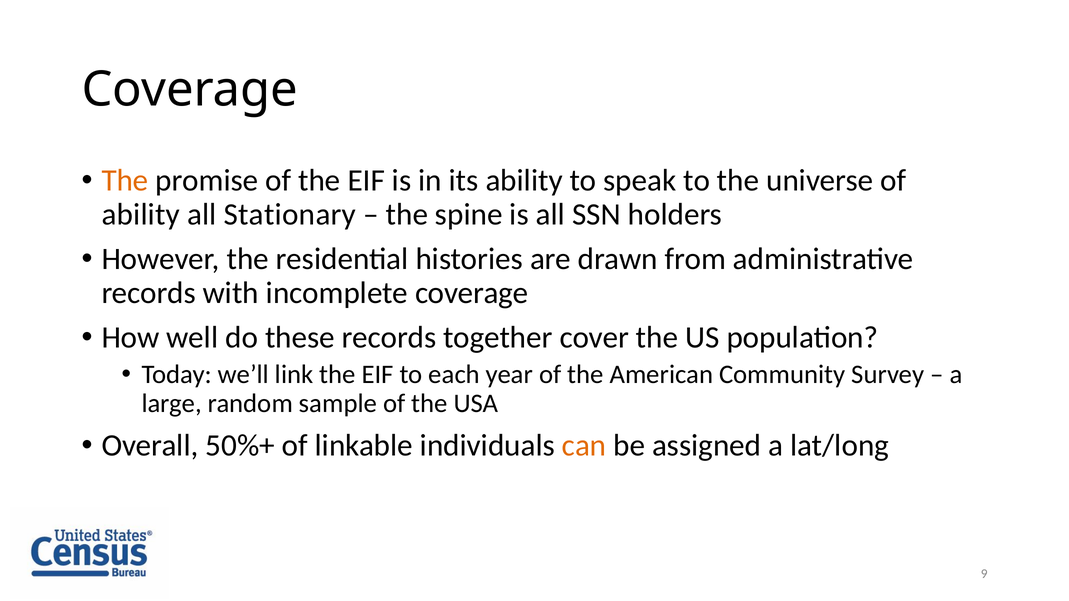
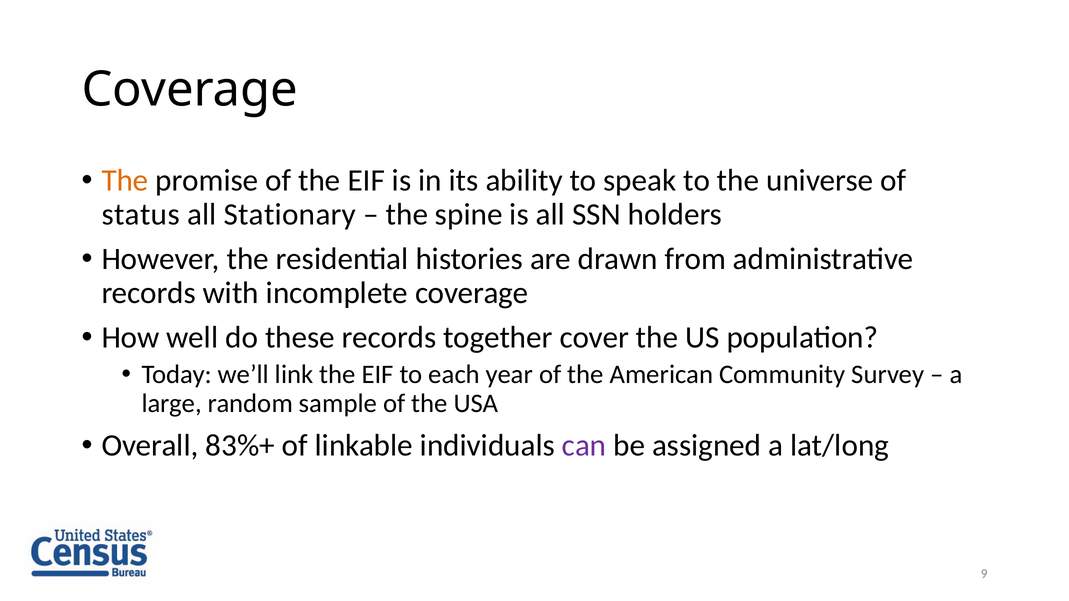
ability: ability -> status (141, 214)
50%+: 50%+ -> 83%+ (240, 446)
can colour: orange -> purple (584, 446)
